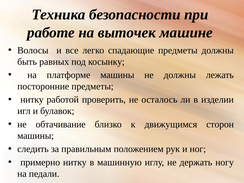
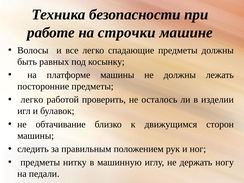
выточек: выточек -> строчки (127, 33)
нитку: нитку -> легко (32, 100)
примерно: примерно -> предметы (40, 162)
